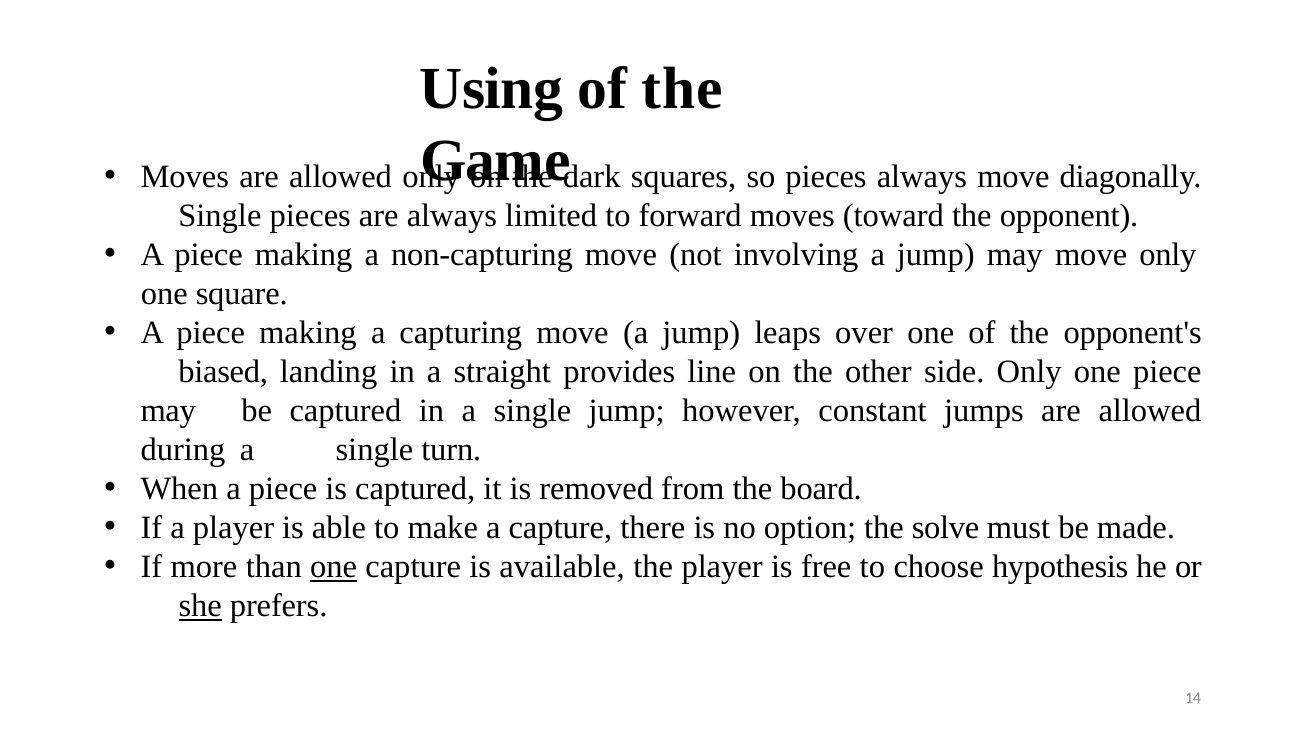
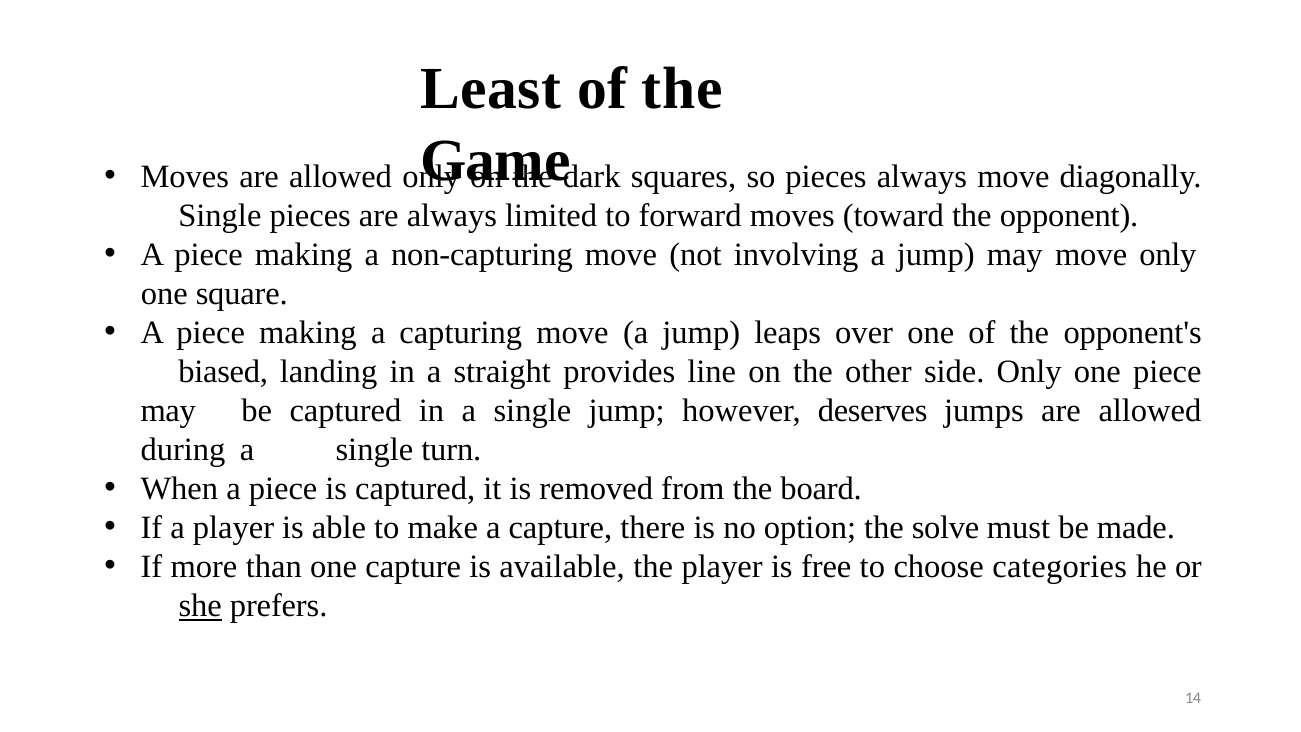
Using: Using -> Least (491, 89)
constant: constant -> deserves (873, 411)
one underline: present -> none (334, 567)
hypothesis: hypothesis -> categories (1060, 567)
